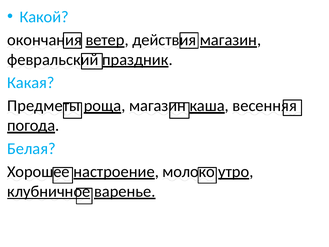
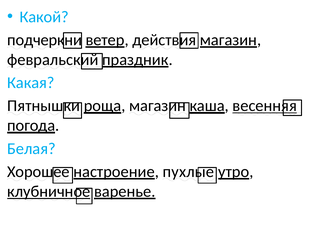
окончания: окончания -> подчеркни (45, 40)
Предметы: Предметы -> Пятнышки (44, 106)
весенняя underline: none -> present (265, 106)
молоко: молоко -> пухлые (188, 171)
